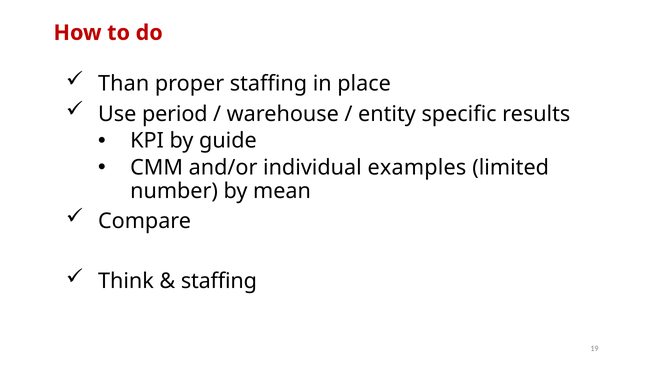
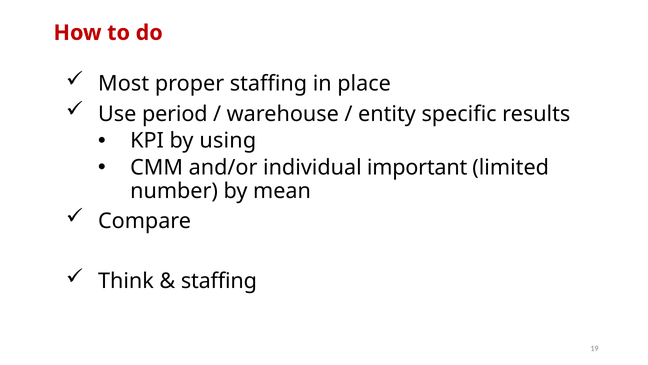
Than: Than -> Most (124, 84)
guide: guide -> using (228, 141)
examples: examples -> important (417, 167)
